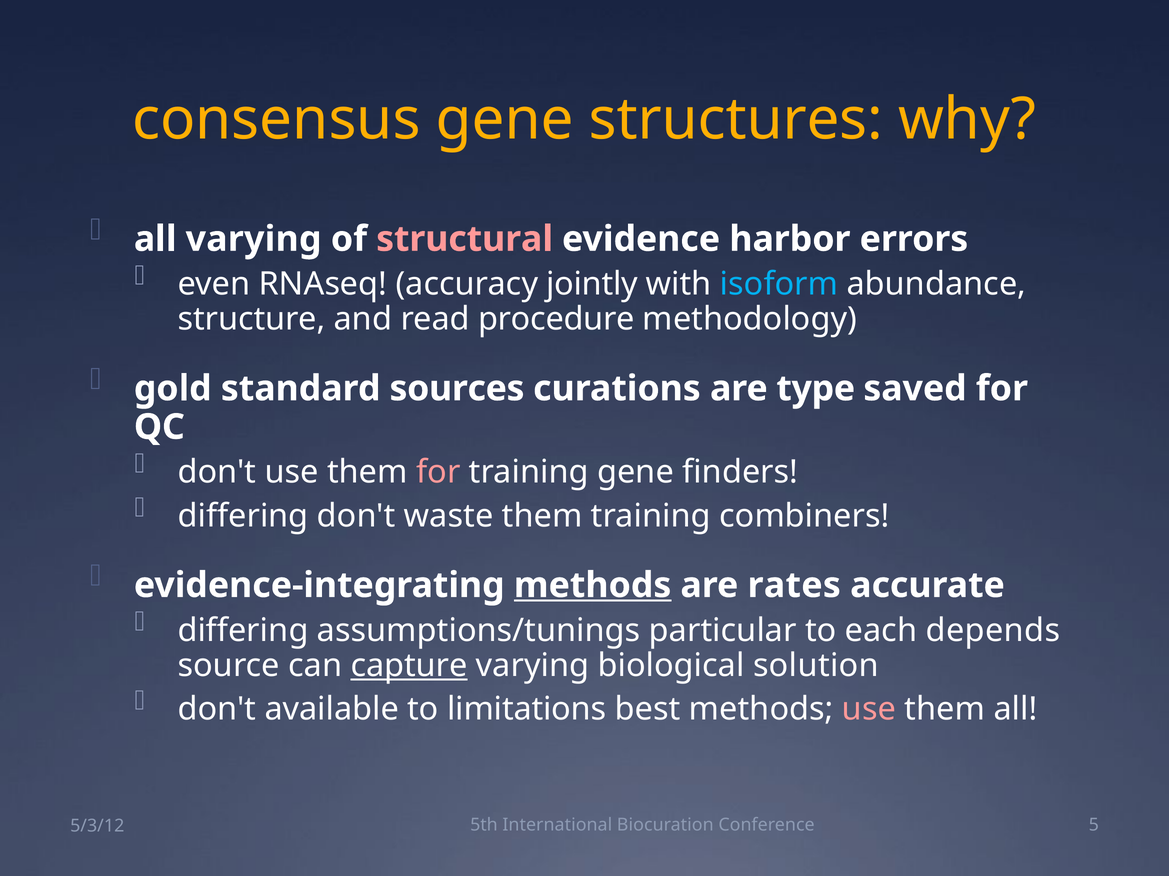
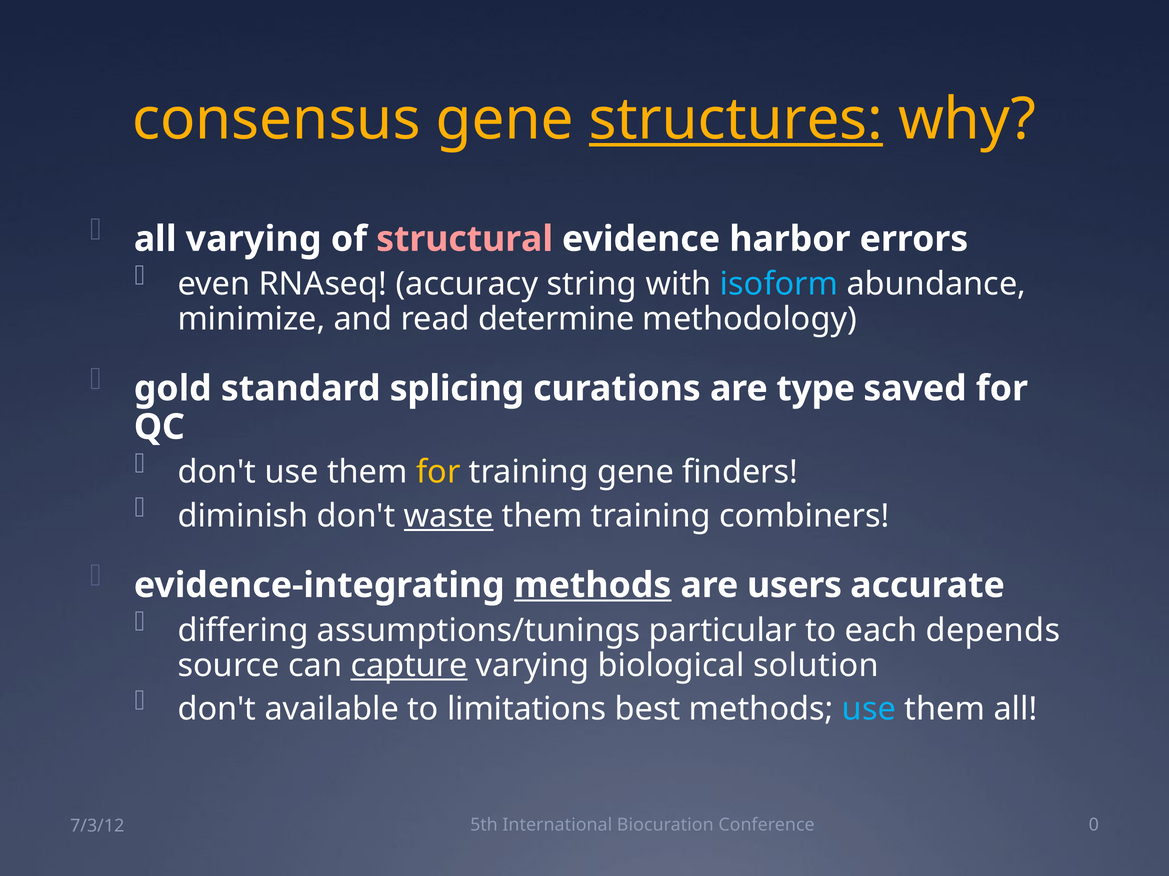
structures underline: none -> present (736, 120)
jointly: jointly -> string (592, 284)
structure: structure -> minimize (252, 319)
procedure: procedure -> determine (556, 319)
sources: sources -> splicing (457, 389)
for colour: pink -> yellow (438, 473)
differing: differing -> diminish (243, 516)
waste underline: none -> present (449, 516)
rates: rates -> users (795, 586)
use colour: pink -> light blue (869, 710)
5: 5 -> 0 (1094, 825)
5/3/12: 5/3/12 -> 7/3/12 (97, 827)
